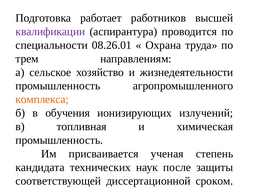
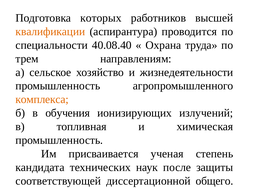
работает: работает -> которых (101, 18)
квалификации colour: purple -> orange (50, 32)
08.26.01: 08.26.01 -> 40.08.40 (112, 45)
сроком: сроком -> общего (214, 181)
